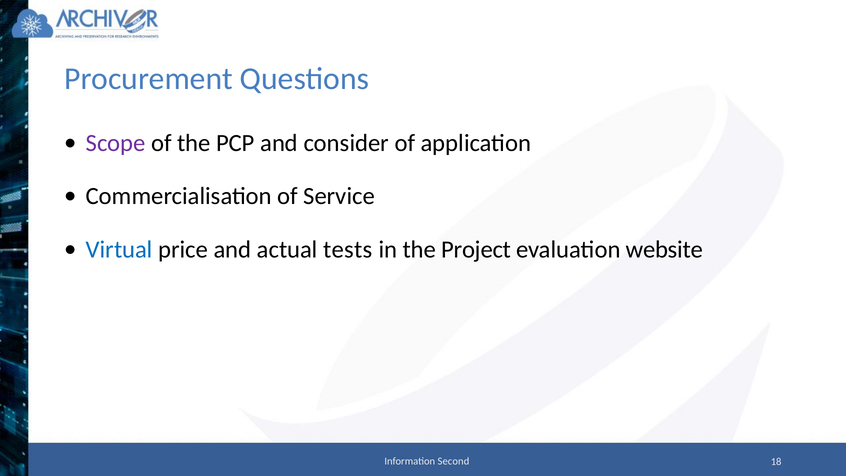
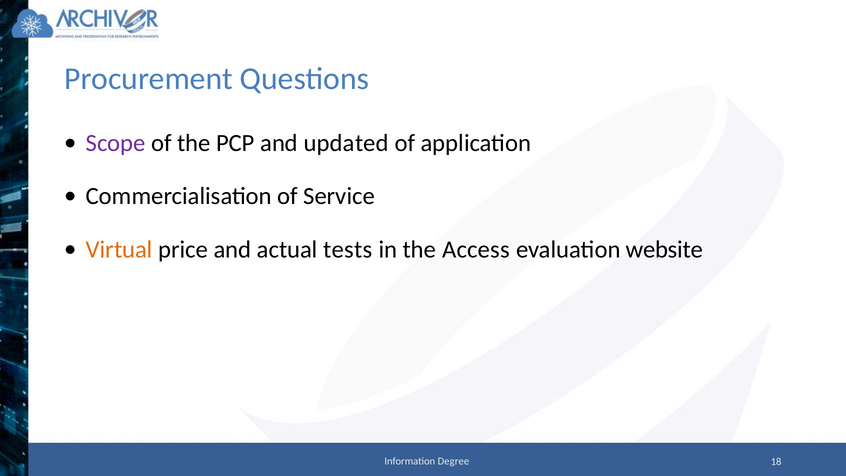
consider: consider -> updated (346, 143)
Virtual colour: blue -> orange (119, 249)
Project: Project -> Access (476, 249)
Second: Second -> Degree (453, 461)
